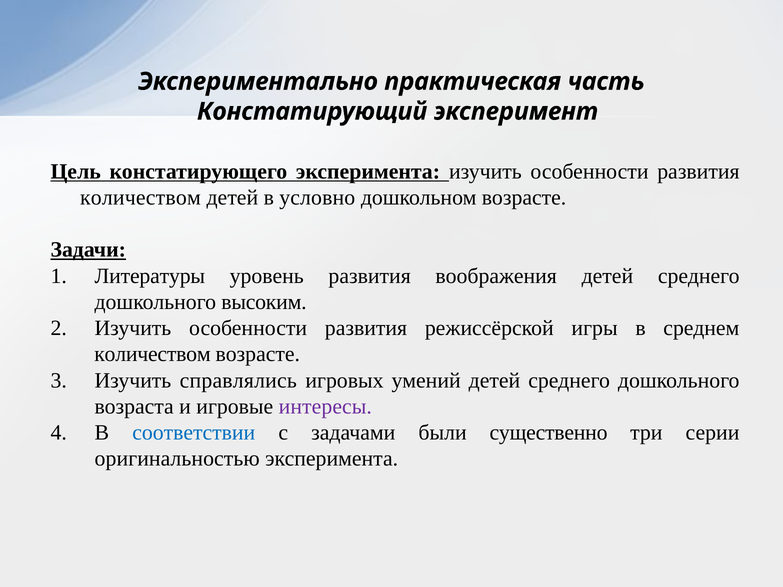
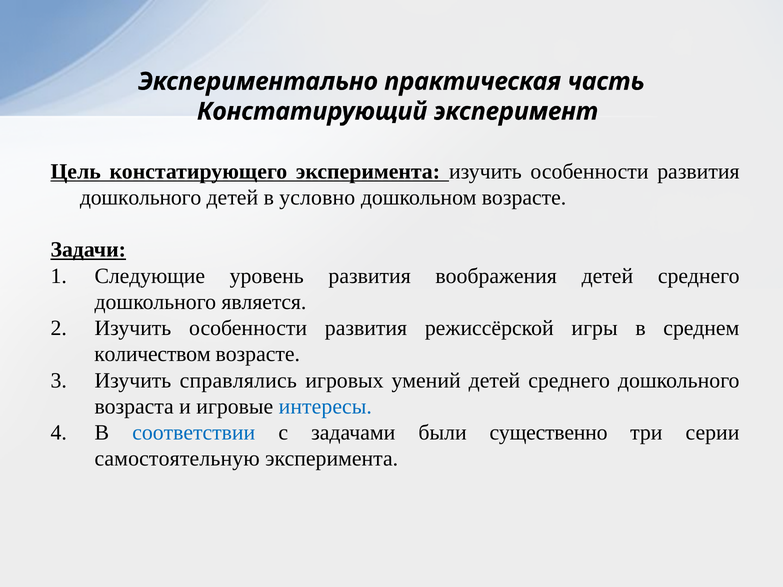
количеством: количеством -> дошкольного (141, 198)
Литературы: Литературы -> Следующие (150, 276)
высоким: высоким -> является (264, 302)
интересы colour: purple -> blue (325, 407)
оригинальностью: оригинальностью -> самостоятельную (177, 459)
